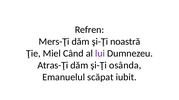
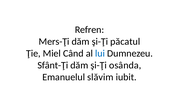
noastră: noastră -> păcatul (125, 42)
lui colour: purple -> blue (100, 54)
Atras-Ţi: Atras-Ţi -> Sfânt-Ţi (53, 66)
scăpat: scăpat -> slăvim (100, 78)
